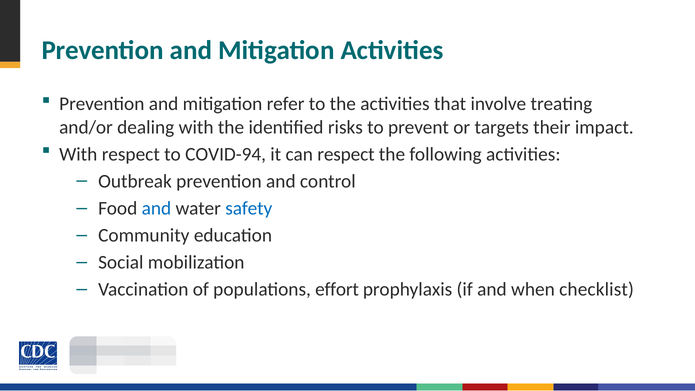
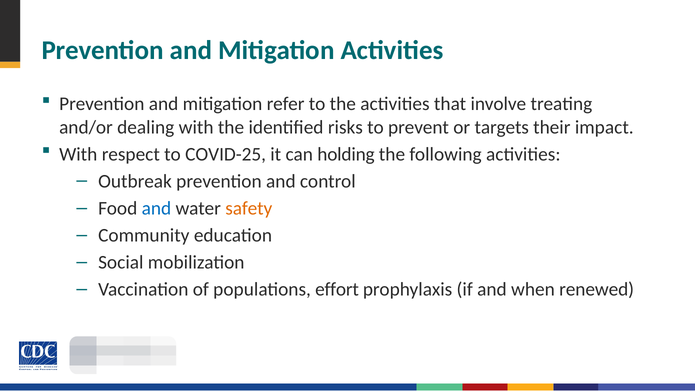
COVID-94: COVID-94 -> COVID-25 (226, 154)
can respect: respect -> holding (346, 154)
safety colour: blue -> orange (249, 208)
checklist: checklist -> renewed (597, 289)
